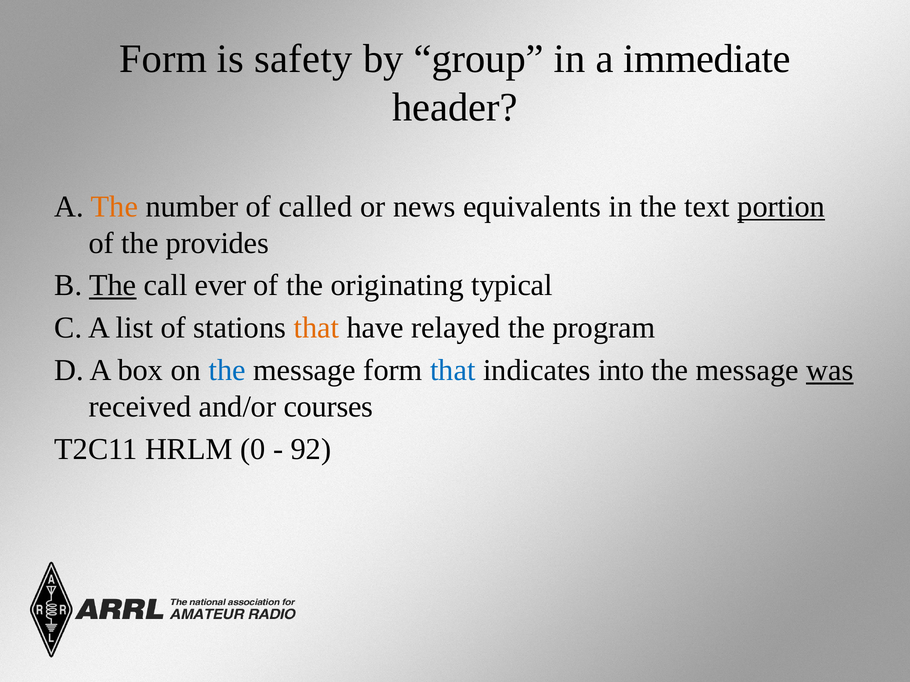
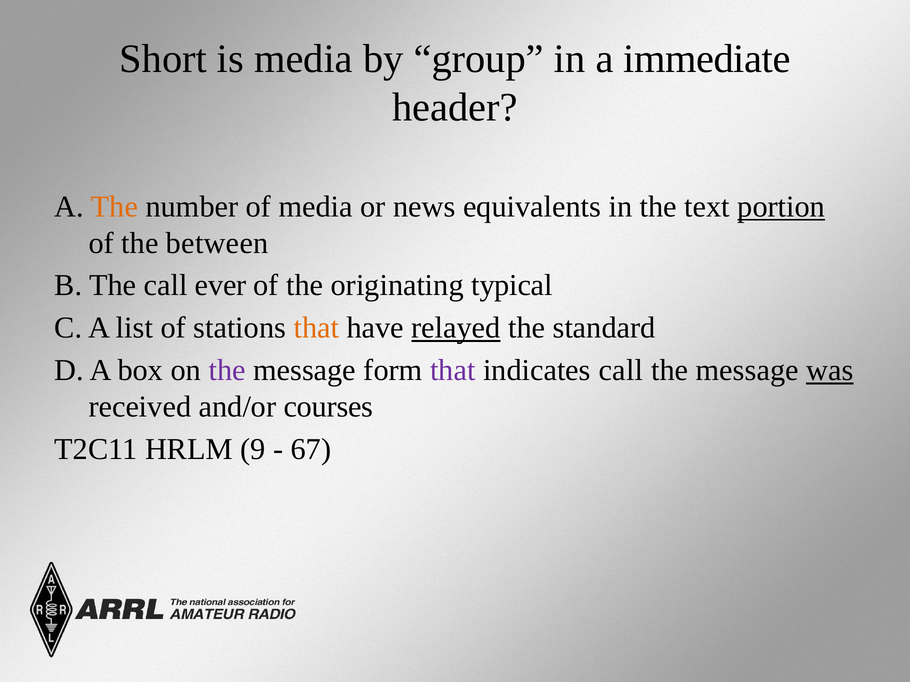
Form: Form -> Short (163, 59)
is safety: safety -> media (303, 59)
of called: called -> media (316, 207)
provides: provides -> between (217, 243)
The underline: present -> none (113, 286)
relayed underline: none -> present (456, 328)
program: program -> standard (604, 328)
the colour: blue -> purple (227, 371)
that colour: blue -> purple (453, 371)
indicates into: into -> call (621, 371)
0: 0 -> 9 (253, 449)
92: 92 -> 67 (311, 449)
